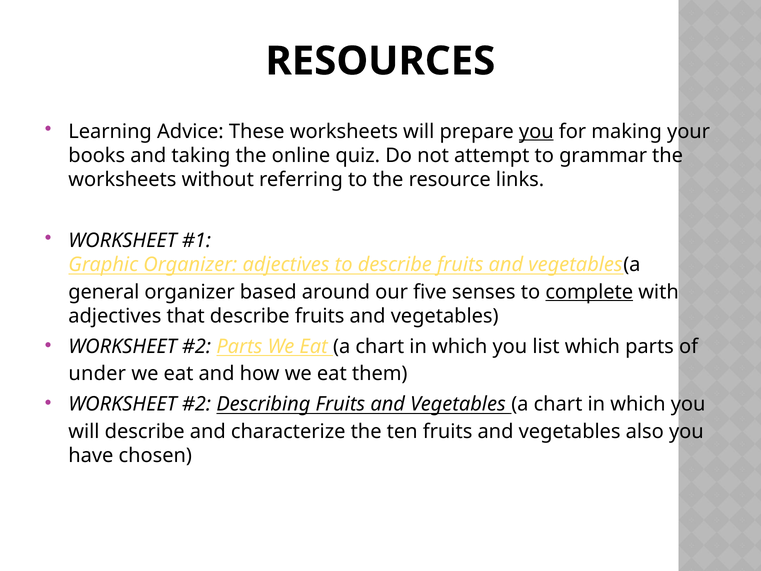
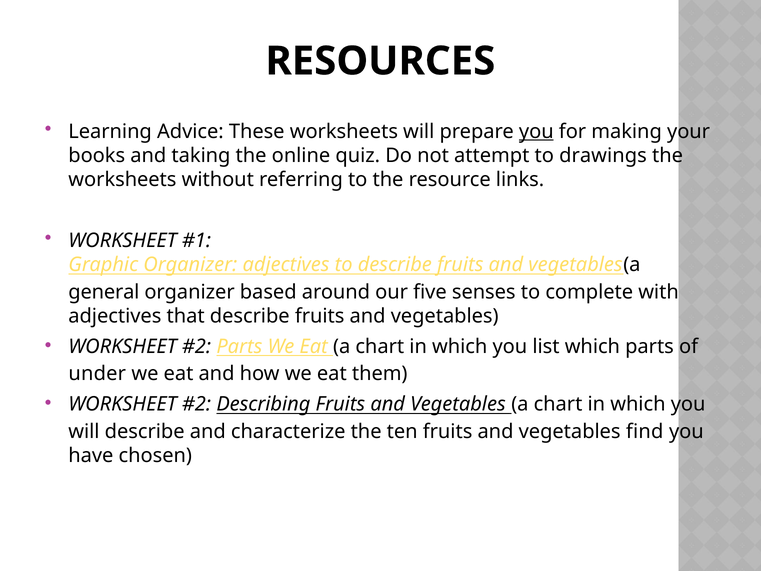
grammar: grammar -> drawings (603, 155)
complete underline: present -> none (589, 292)
also: also -> find (645, 431)
